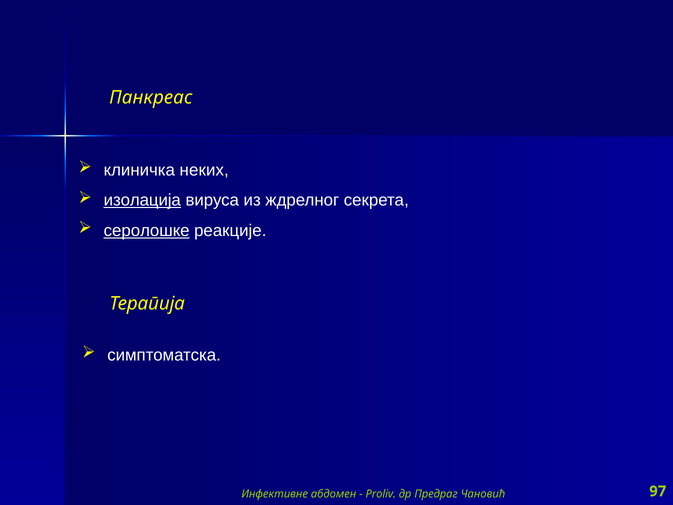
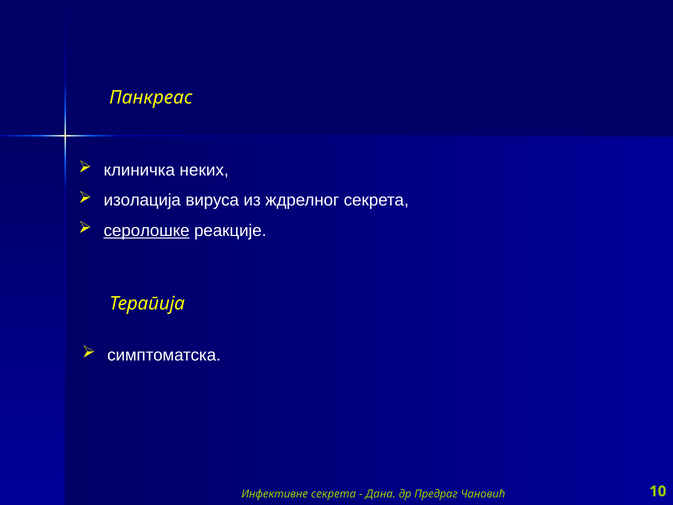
изолација underline: present -> none (142, 200)
Инфективне абдомен: абдомен -> секрета (334, 494)
Proliv: Proliv -> Дана (381, 494)
97: 97 -> 10 (658, 491)
